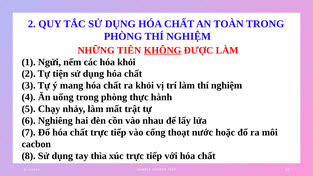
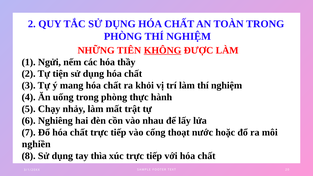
hóa khỏi: khỏi -> thầy (126, 62)
cacbon: cacbon -> nghiền (36, 144)
